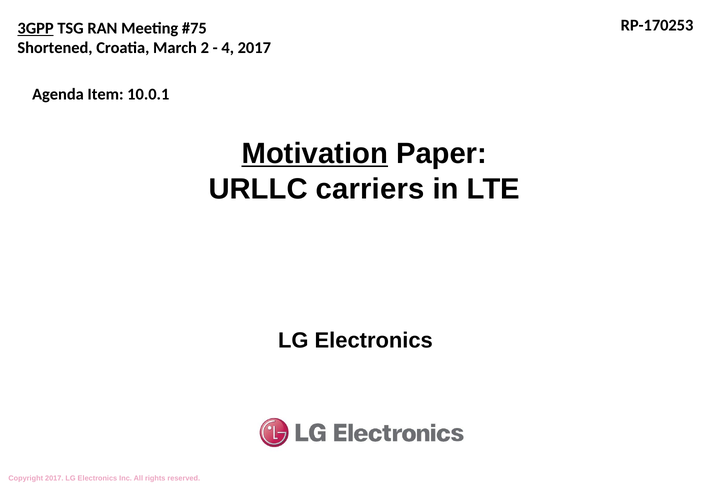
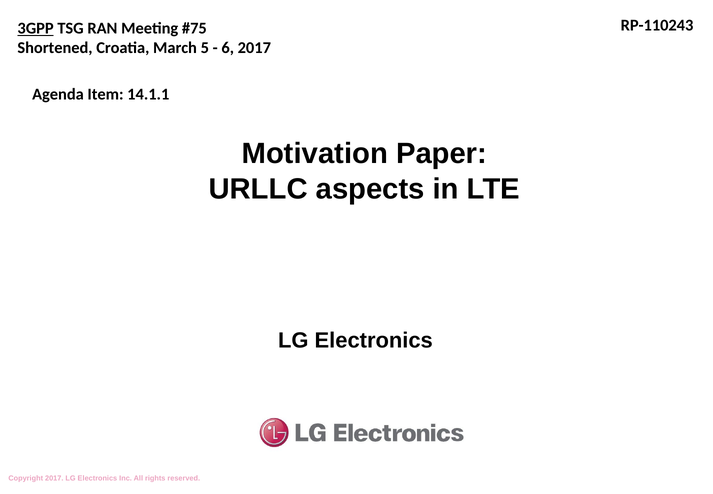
RP-170253: RP-170253 -> RP-110243 (657, 25)
2: 2 -> 5 (205, 48)
4: 4 -> 6 (228, 48)
10.0.1: 10.0.1 -> 14.1.1 (148, 94)
Motivation underline: present -> none (315, 154)
carriers: carriers -> aspects (370, 189)
